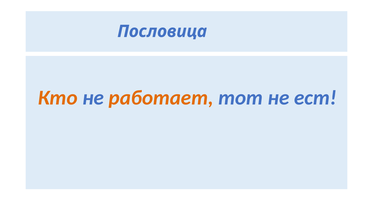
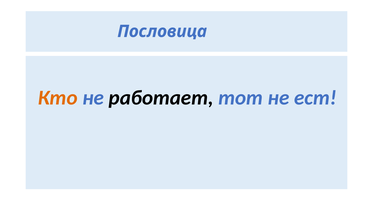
работает colour: orange -> black (161, 98)
